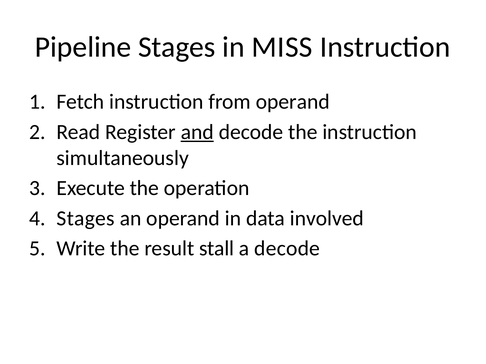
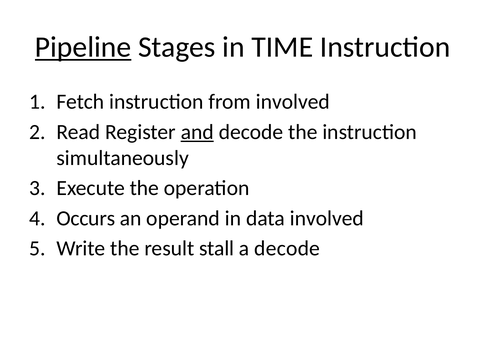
Pipeline underline: none -> present (83, 47)
MISS: MISS -> TIME (282, 47)
from operand: operand -> involved (293, 102)
Stages: Stages -> Occurs (86, 219)
